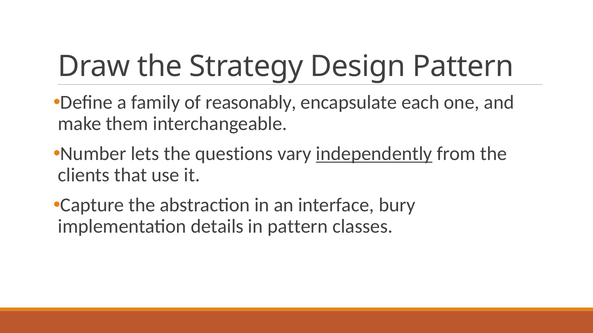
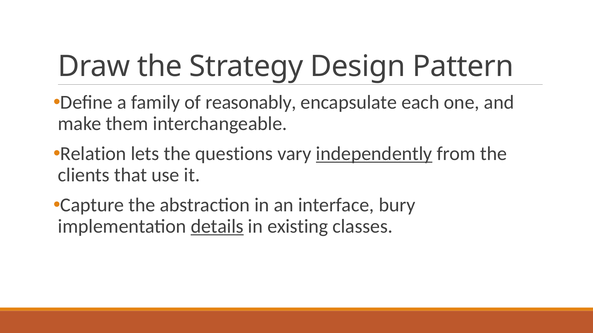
Number: Number -> Relation (93, 154)
details underline: none -> present (217, 227)
in pattern: pattern -> existing (298, 227)
